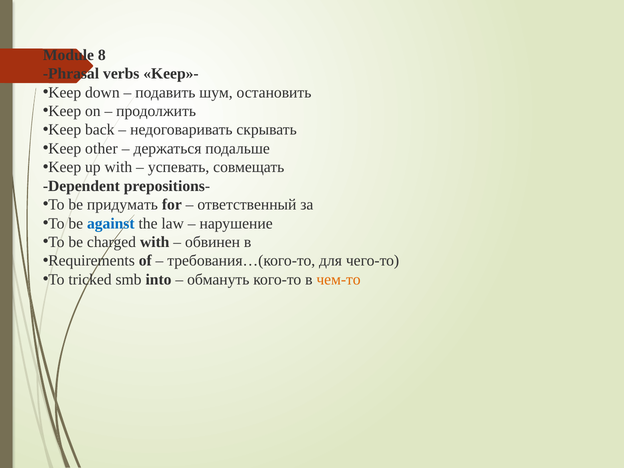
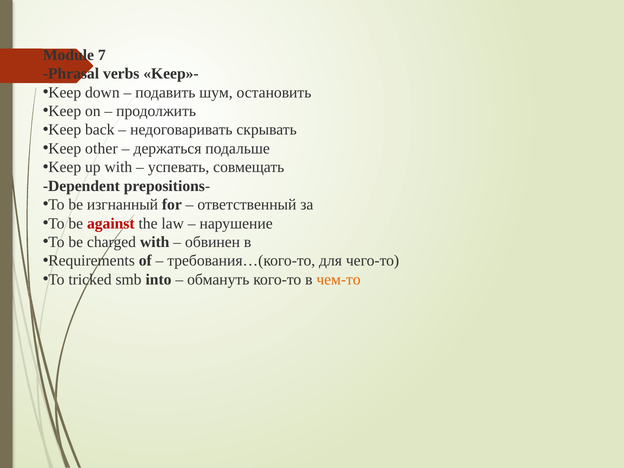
8: 8 -> 7 (102, 55)
придумать: придумать -> изгнанный (123, 205)
against colour: blue -> red (111, 223)
